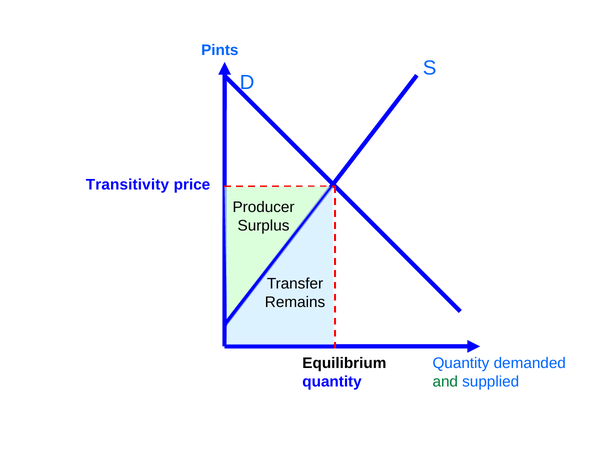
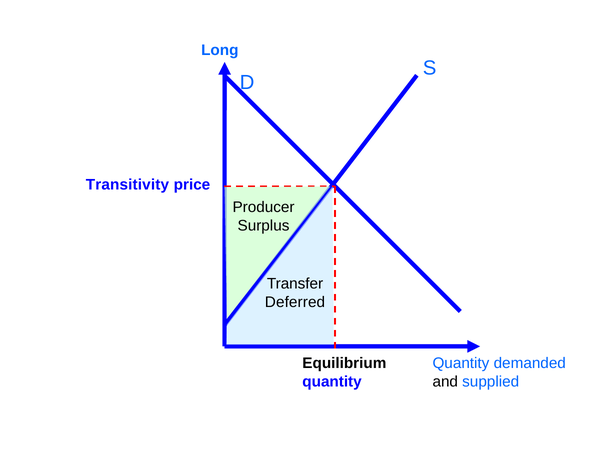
Pints: Pints -> Long (220, 50)
Remains: Remains -> Deferred (295, 302)
and colour: green -> black (445, 382)
